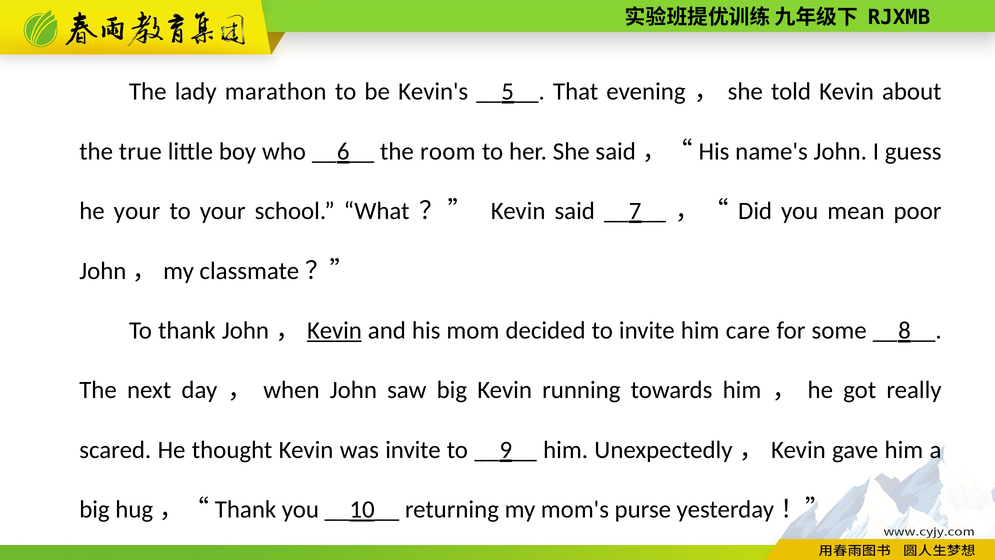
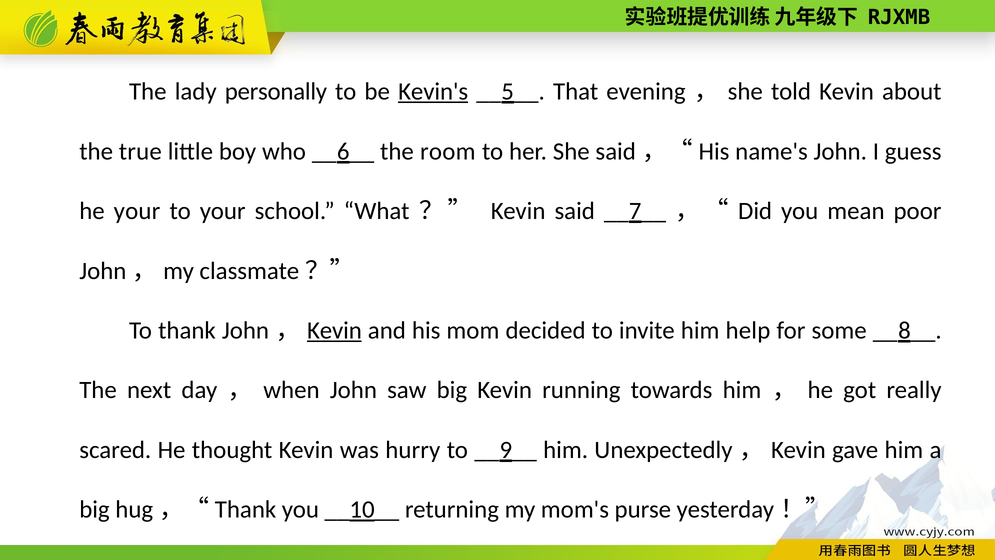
marathon: marathon -> personally (276, 92)
Kevin's underline: none -> present (433, 92)
care: care -> help (748, 330)
was invite: invite -> hurry (413, 450)
